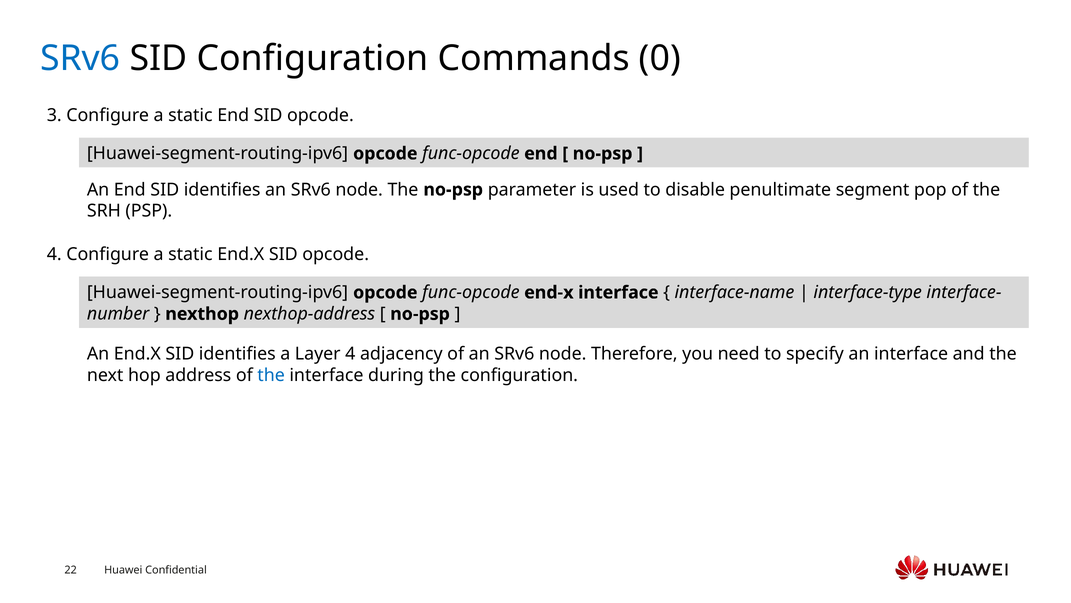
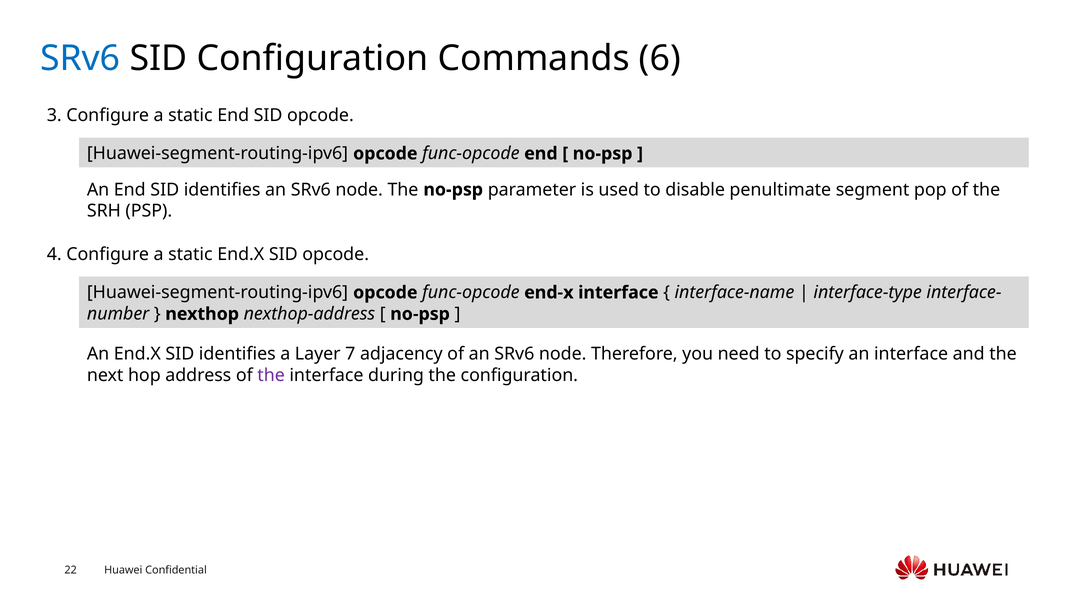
0: 0 -> 6 (660, 58)
Layer 4: 4 -> 7 (350, 354)
the colour: blue -> purple (271, 375)
